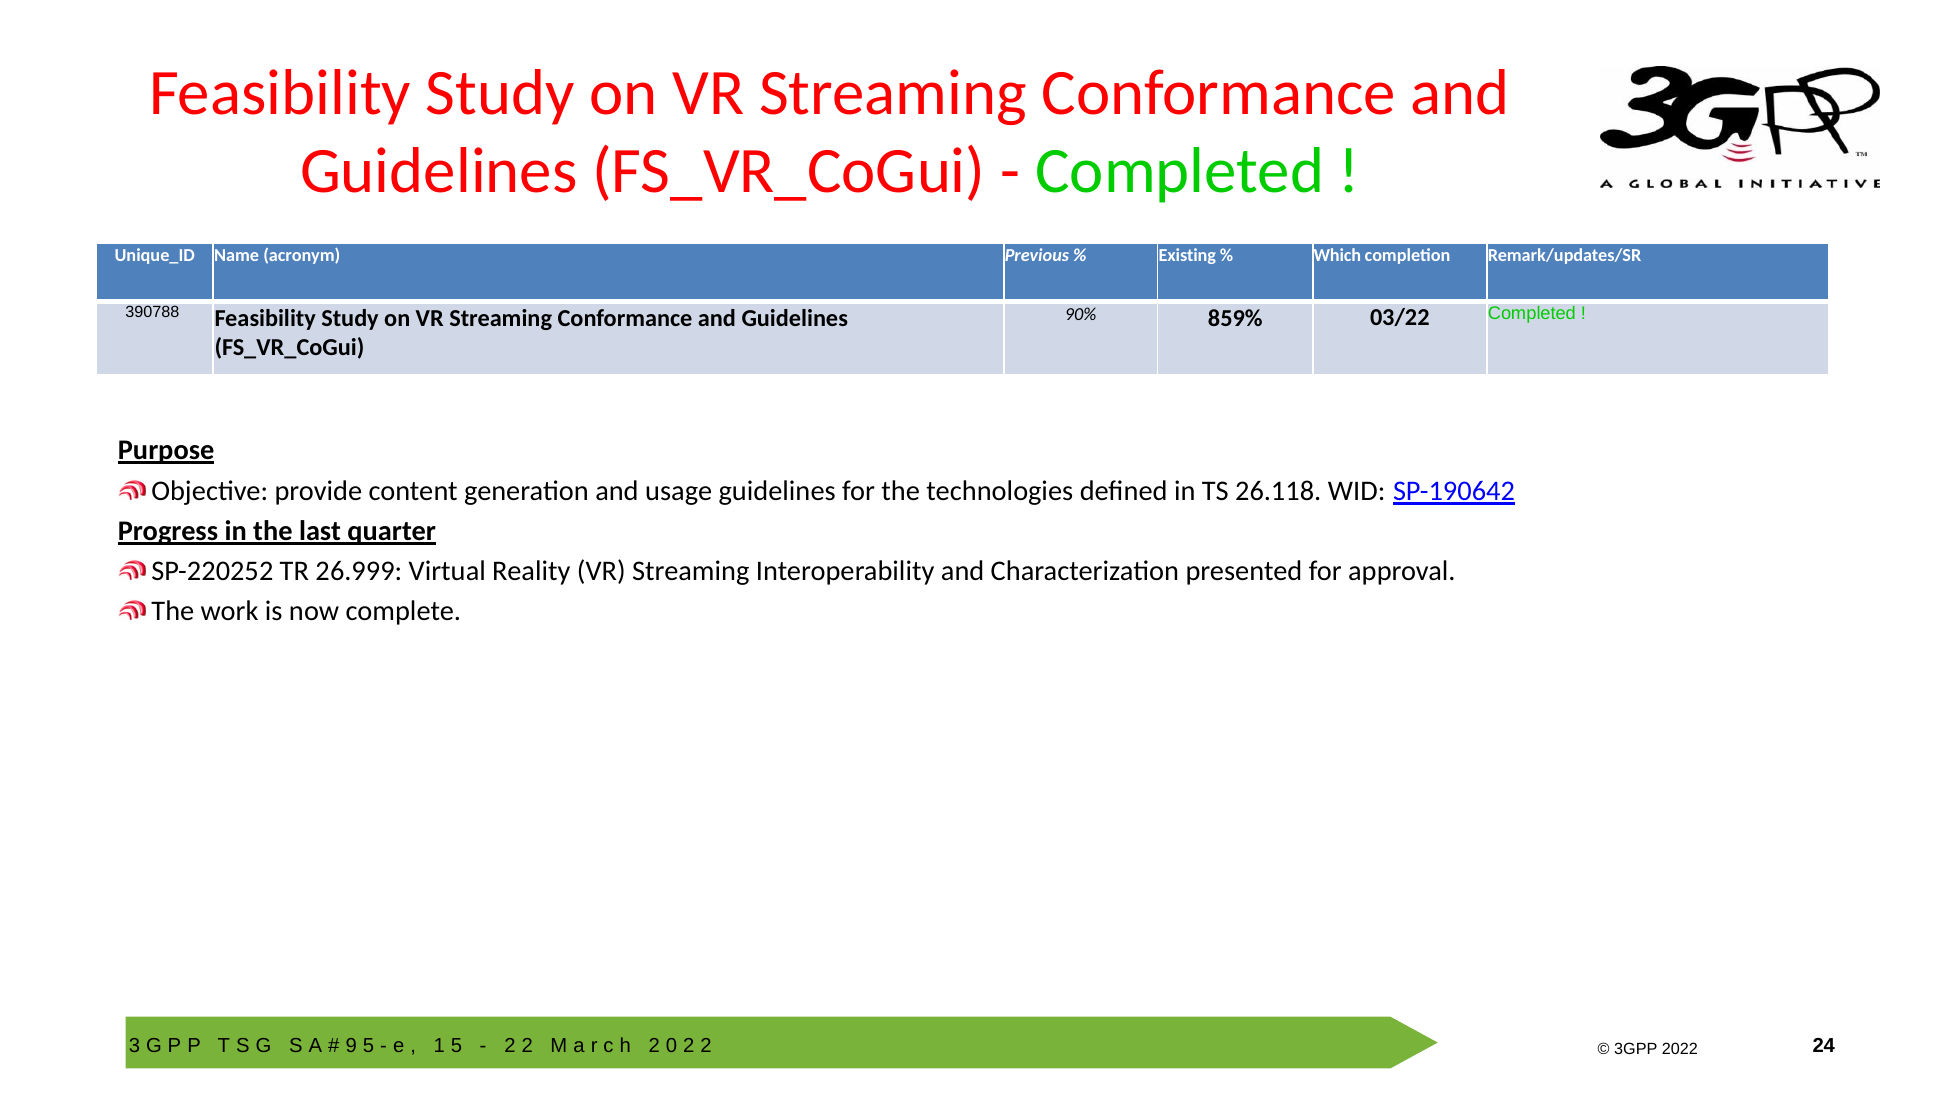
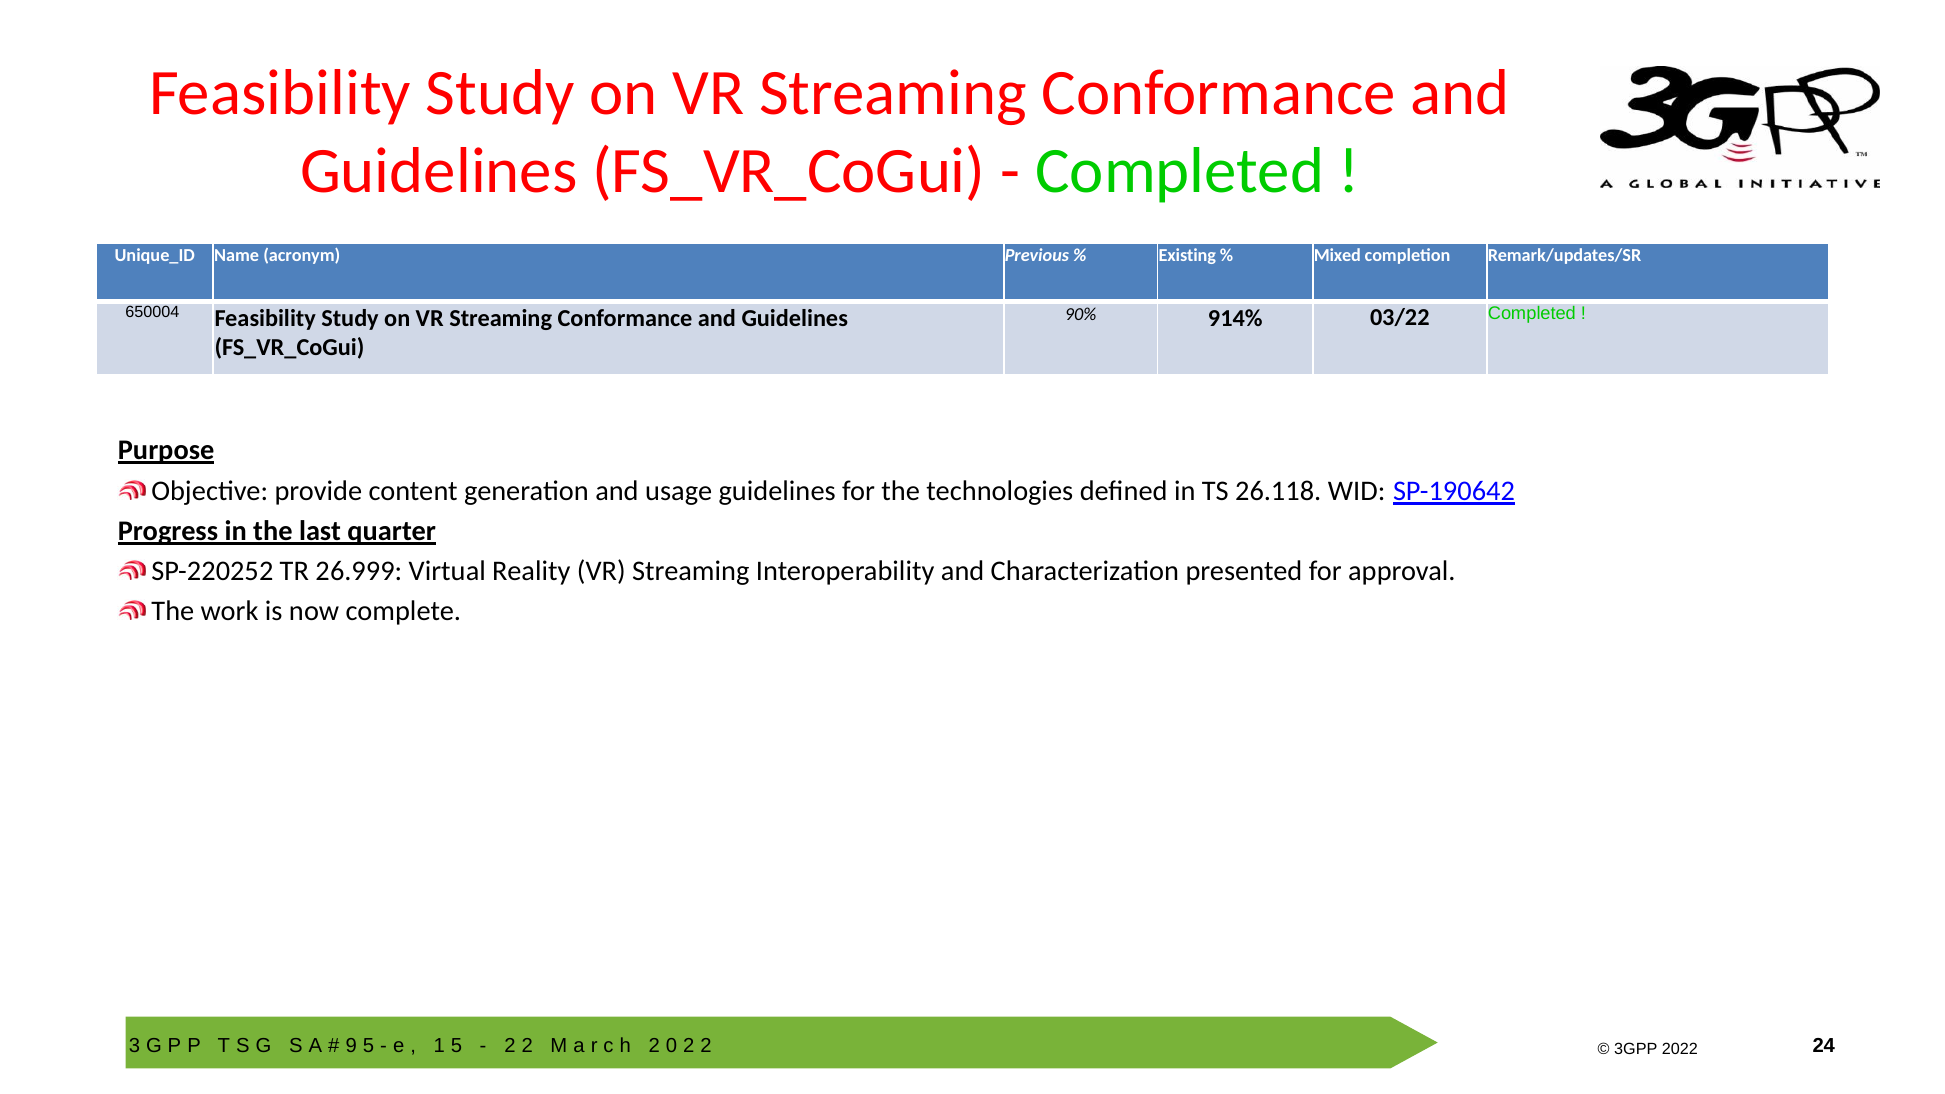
Which: Which -> Mixed (1337, 256)
390788: 390788 -> 650004 (152, 313)
859%: 859% -> 914% (1235, 318)
